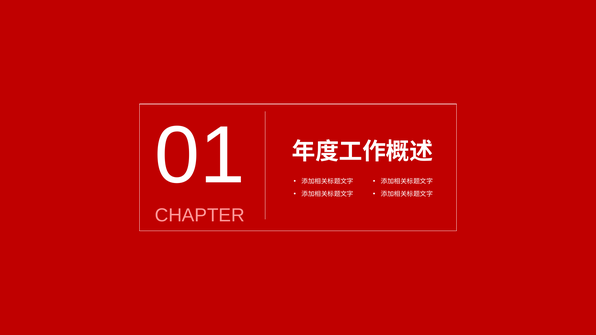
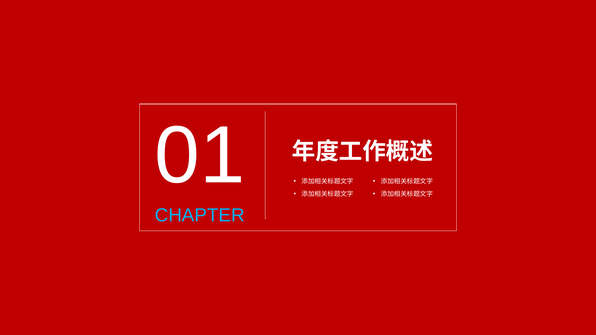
CHAPTER colour: pink -> light blue (200, 215)
